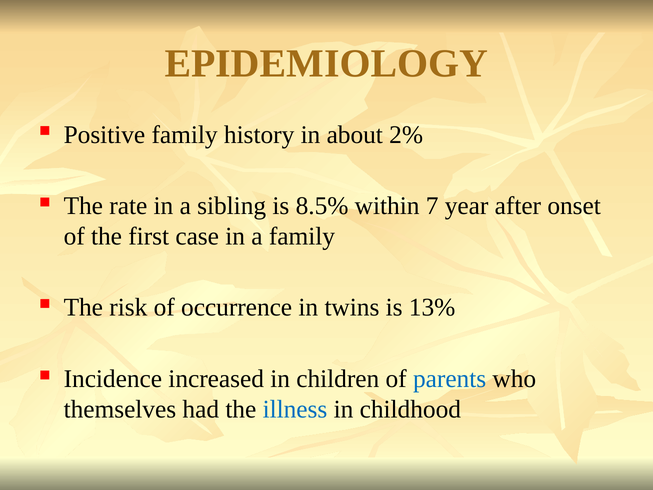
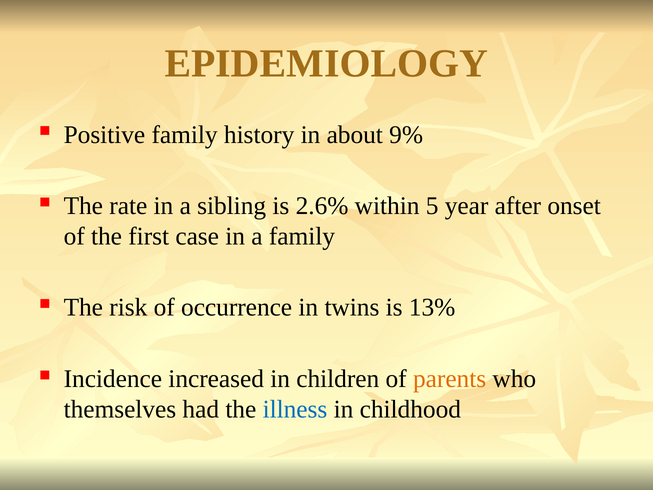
2%: 2% -> 9% (406, 135)
8.5%: 8.5% -> 2.6% (322, 206)
7: 7 -> 5 (432, 206)
parents colour: blue -> orange (450, 379)
